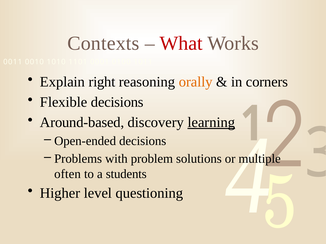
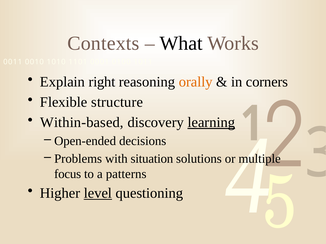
What colour: red -> black (181, 43)
Flexible decisions: decisions -> structure (117, 102)
Around-based: Around-based -> Within-based (82, 123)
problem: problem -> situation (152, 159)
often: often -> focus (68, 174)
students: students -> patterns (126, 174)
level underline: none -> present (98, 194)
